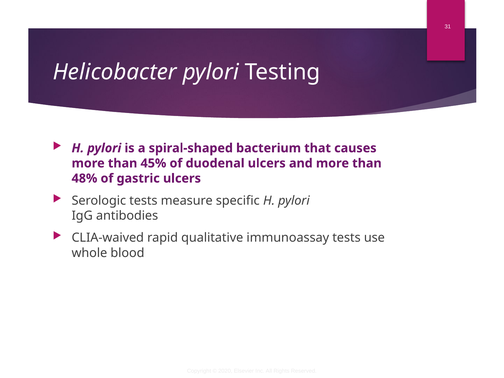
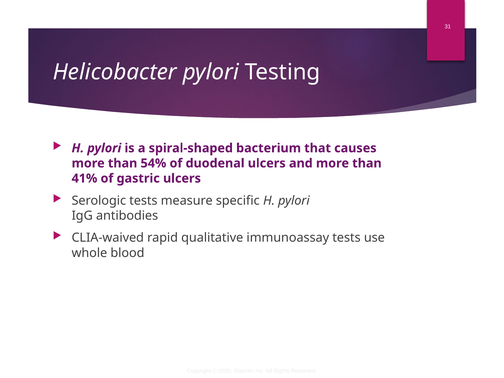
45%: 45% -> 54% (153, 163)
48%: 48% -> 41% (84, 178)
